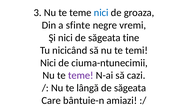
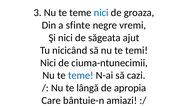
tine: tine -> ajut (131, 38)
teme colour: purple -> blue (81, 75)
săgeata: săgeata -> apropia (130, 88)
